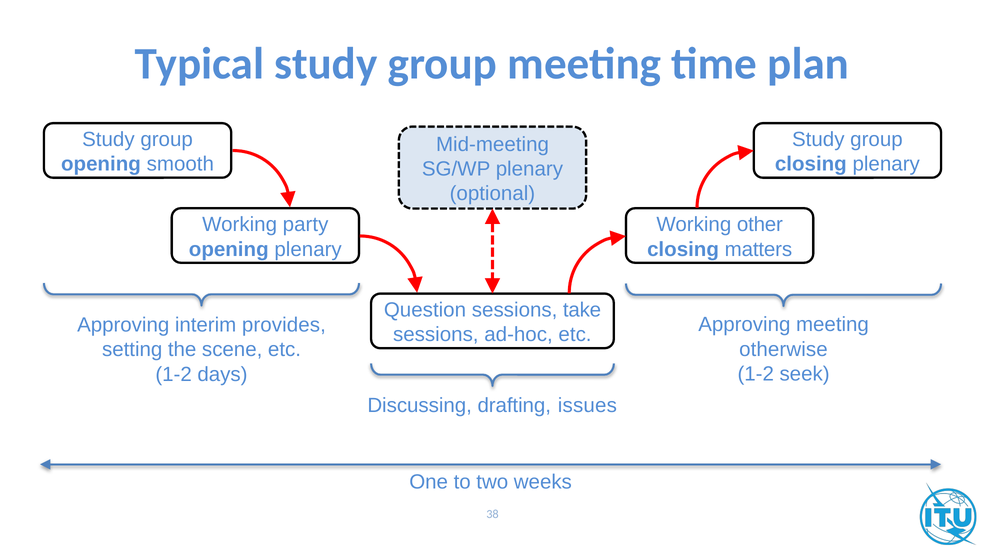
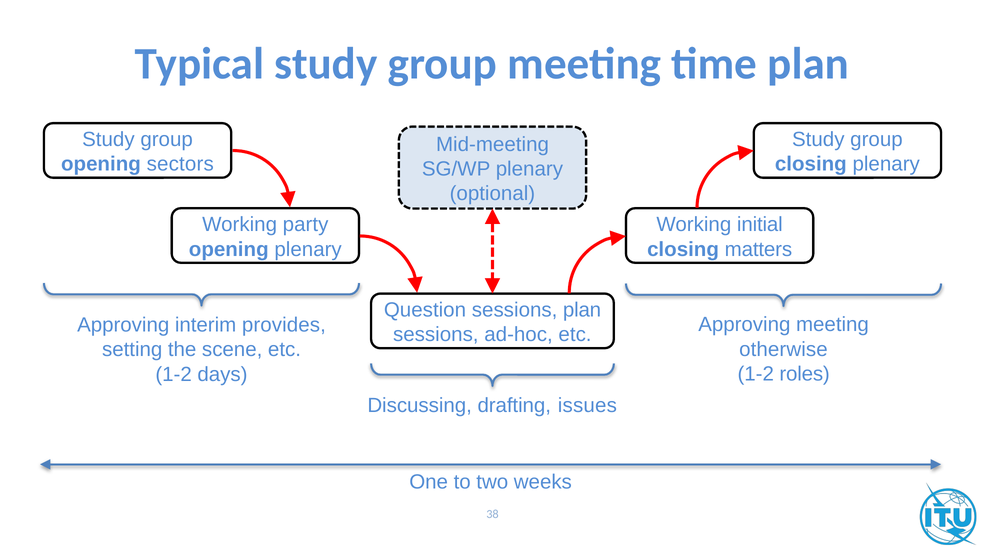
smooth: smooth -> sectors (180, 164)
other: other -> initial (760, 225)
sessions take: take -> plan (582, 310)
seek: seek -> roles (805, 374)
